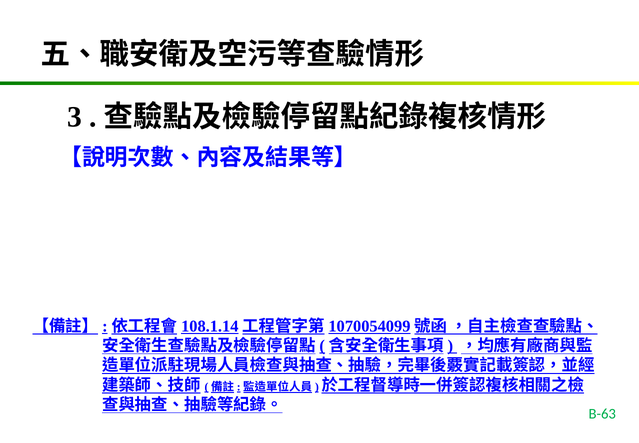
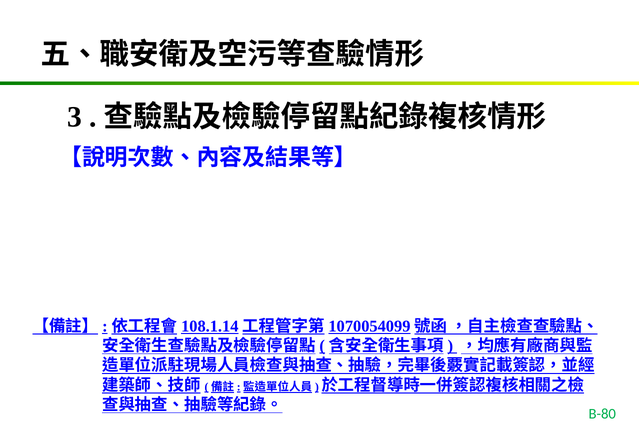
B-63: B-63 -> B-80 (602, 413)
